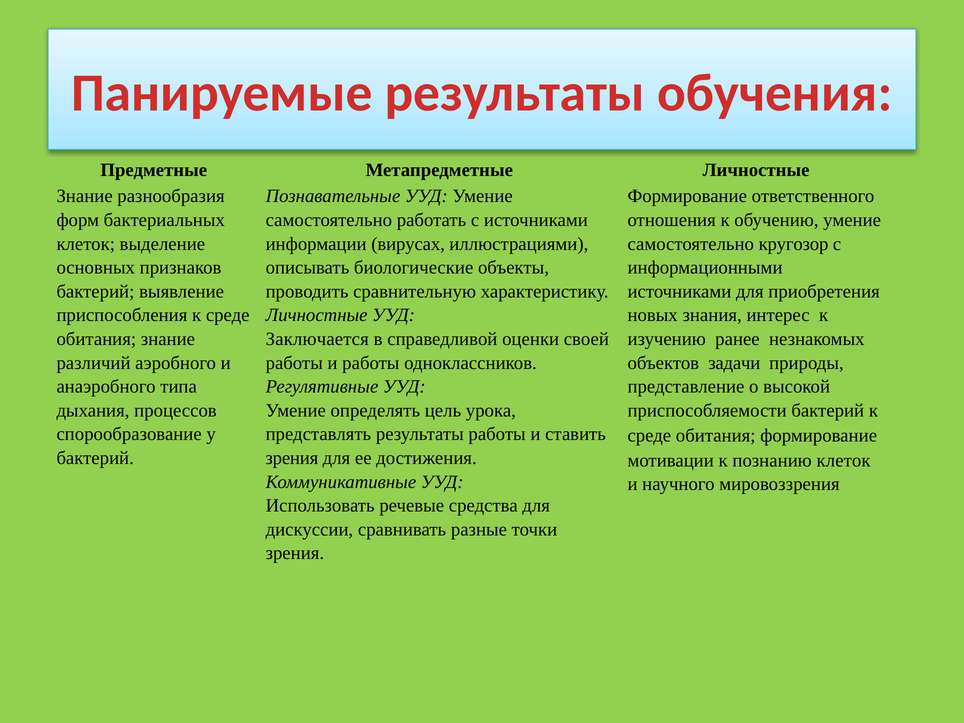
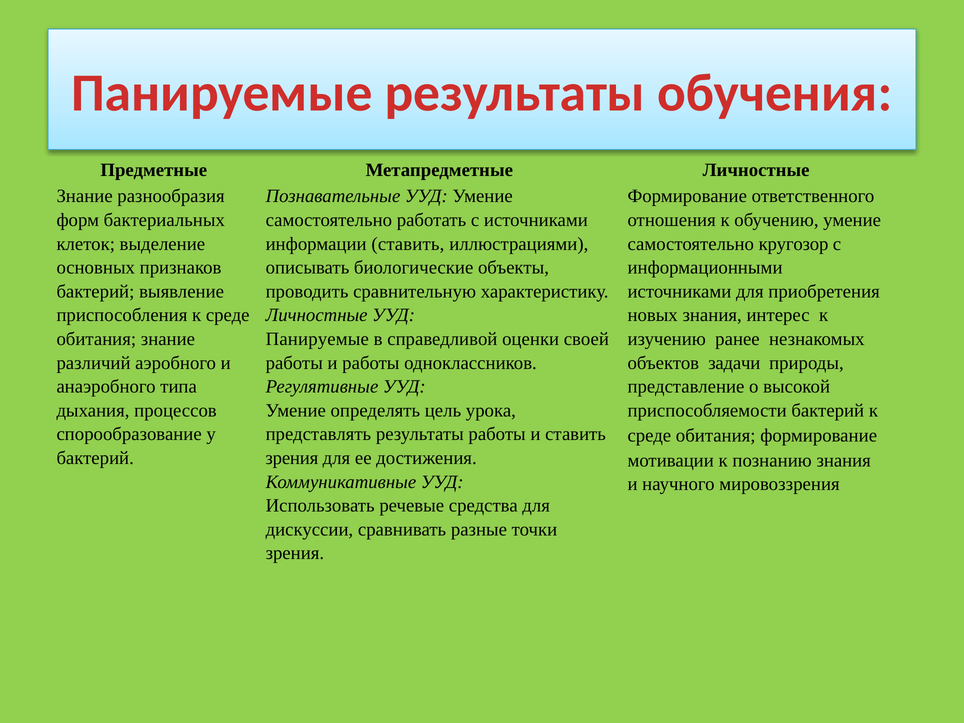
информации вирусах: вирусах -> ставить (408, 244)
Заключается: Заключается -> Панируемые (317, 339)
познанию клеток: клеток -> знания (844, 460)
